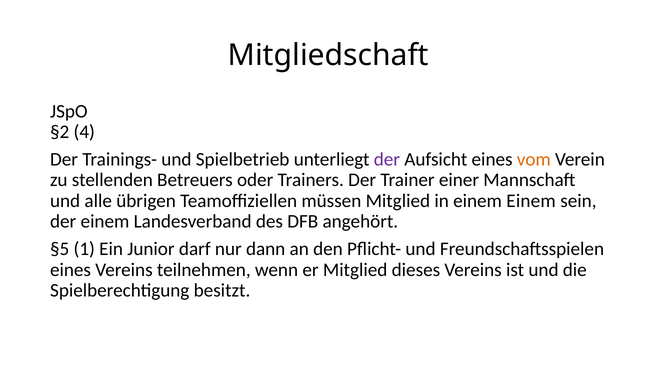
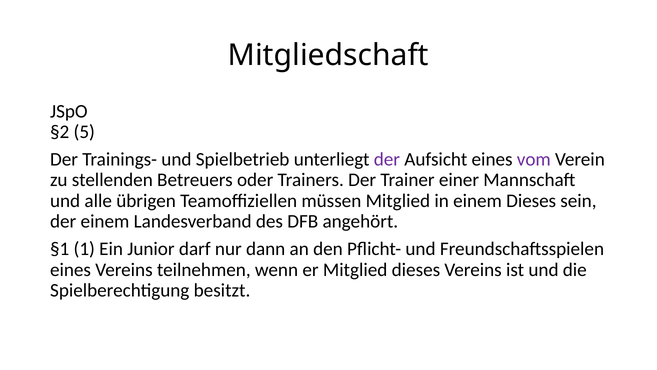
4: 4 -> 5 (84, 132)
vom colour: orange -> purple (534, 159)
einem Einem: Einem -> Dieses (531, 201)
§5: §5 -> §1 (60, 249)
